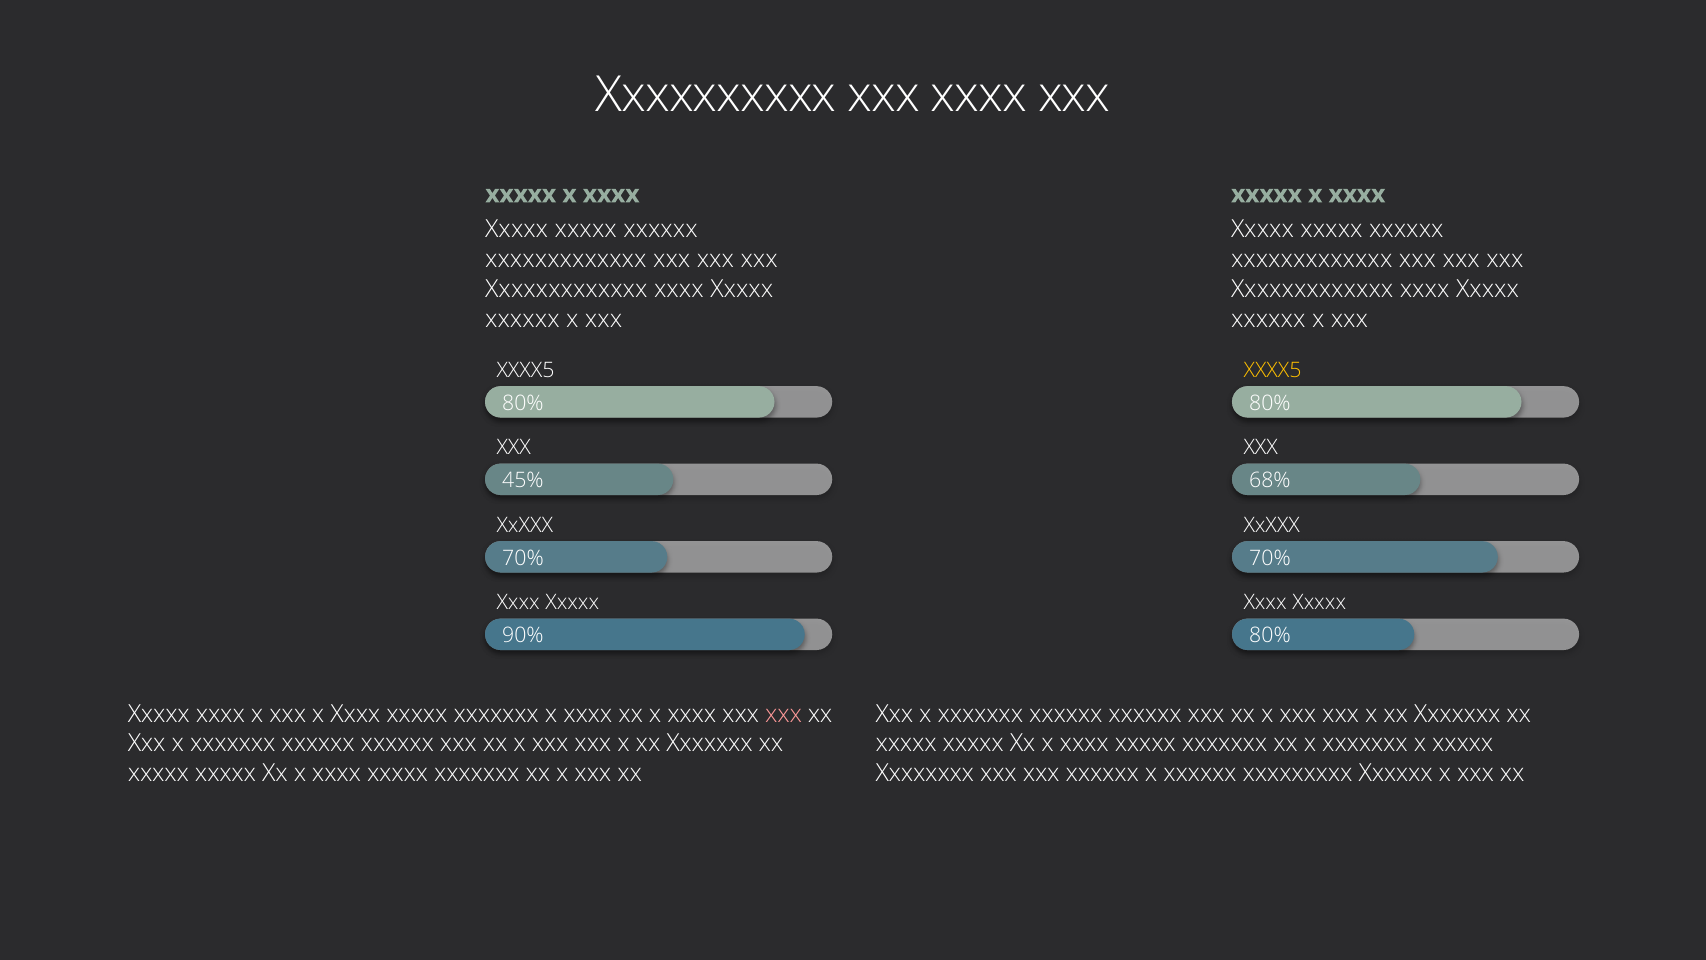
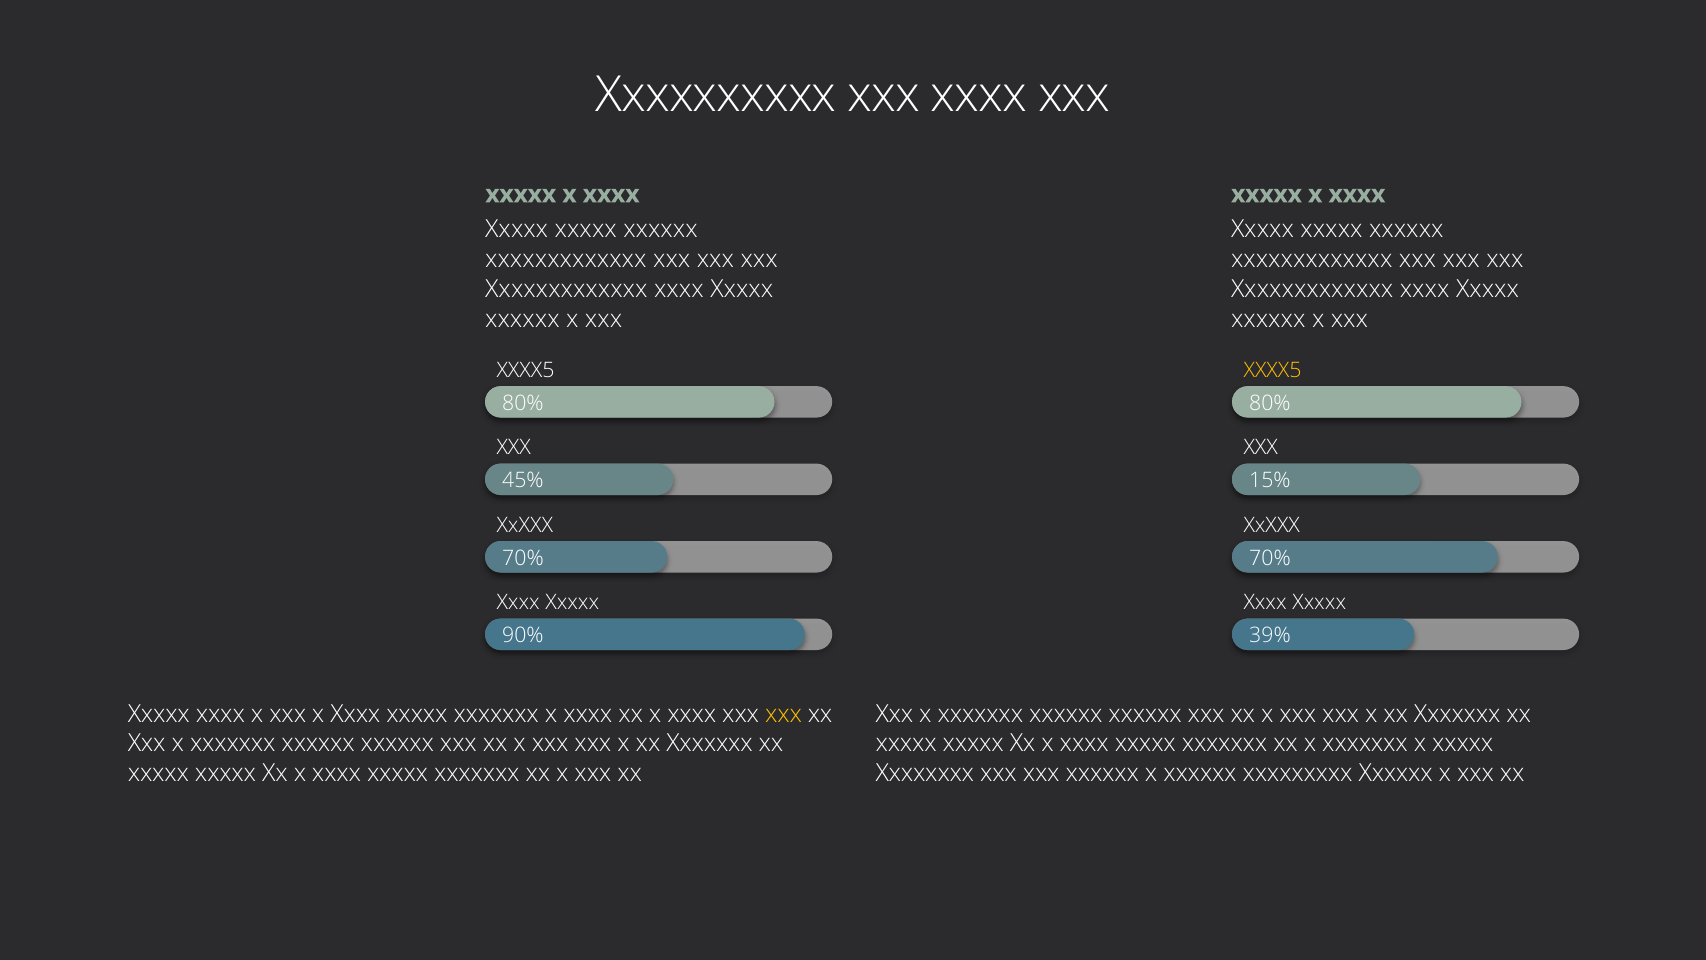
68%: 68% -> 15% (1270, 481)
80%: 80% -> 39% (1270, 636)
xxx colour: pink -> yellow (783, 714)
